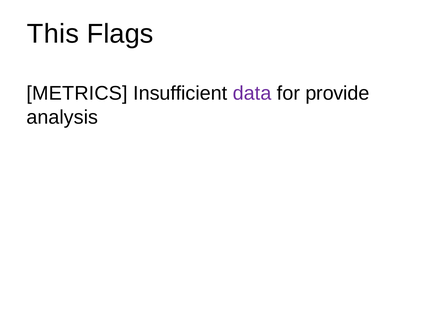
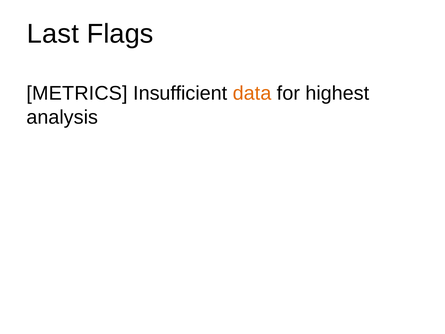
This: This -> Last (53, 34)
data colour: purple -> orange (252, 93)
provide: provide -> highest (337, 93)
